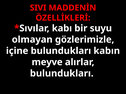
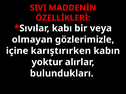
suyu: suyu -> veya (101, 28)
içine bulundukları: bulundukları -> karıştırırken (61, 51)
meyve: meyve -> yoktur (47, 62)
